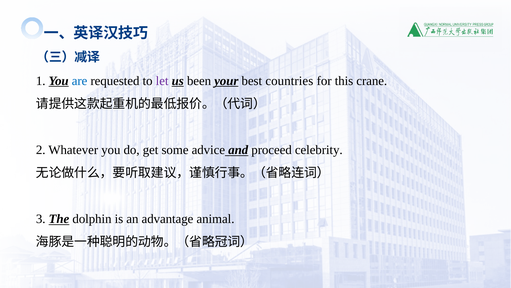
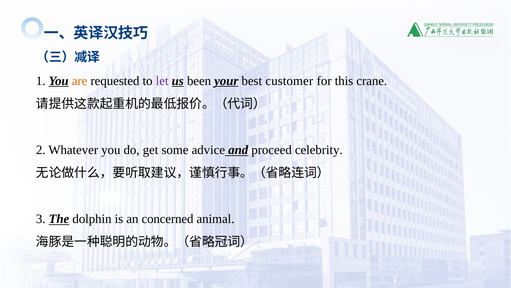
are colour: blue -> orange (80, 81)
countries: countries -> customer (289, 81)
advantage: advantage -> concerned (168, 219)
